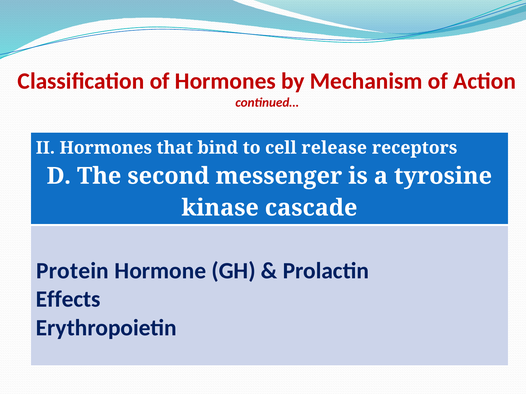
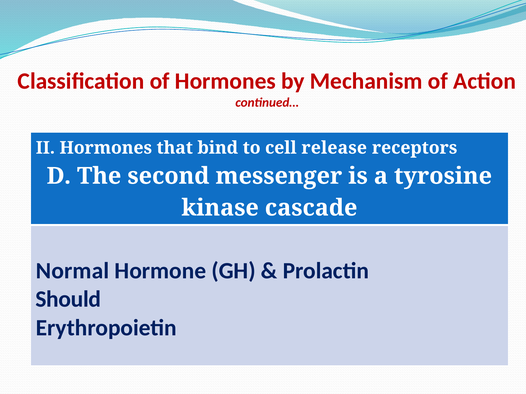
Protein: Protein -> Normal (72, 271)
Effects: Effects -> Should (68, 300)
